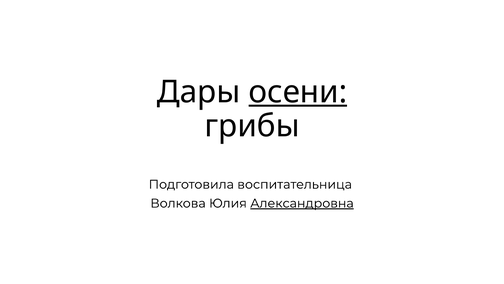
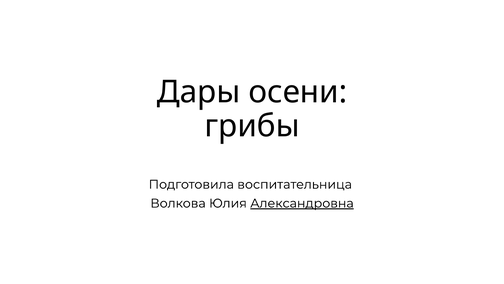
осени underline: present -> none (298, 92)
